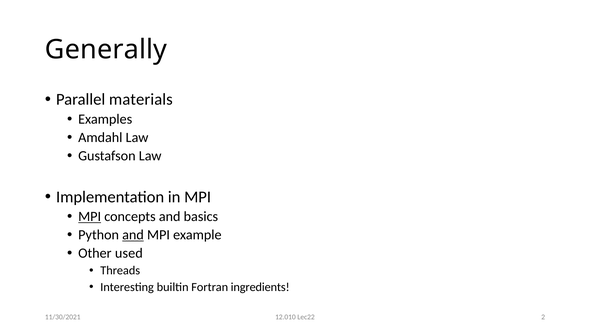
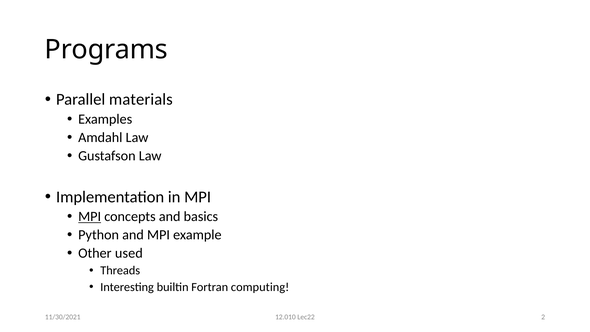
Generally: Generally -> Programs (106, 50)
and underline: present -> none (133, 235)
ingredients: ingredients -> computing (260, 287)
